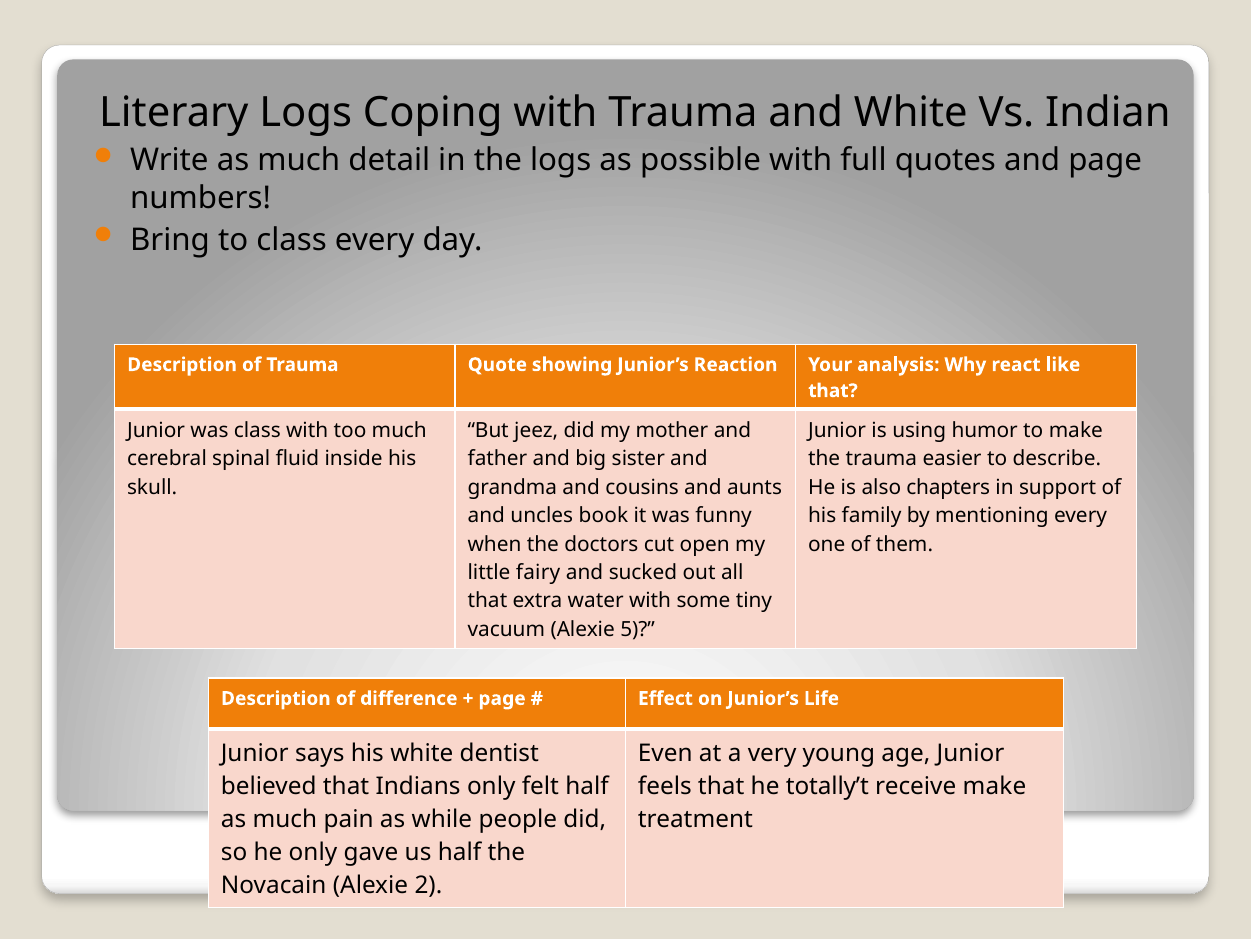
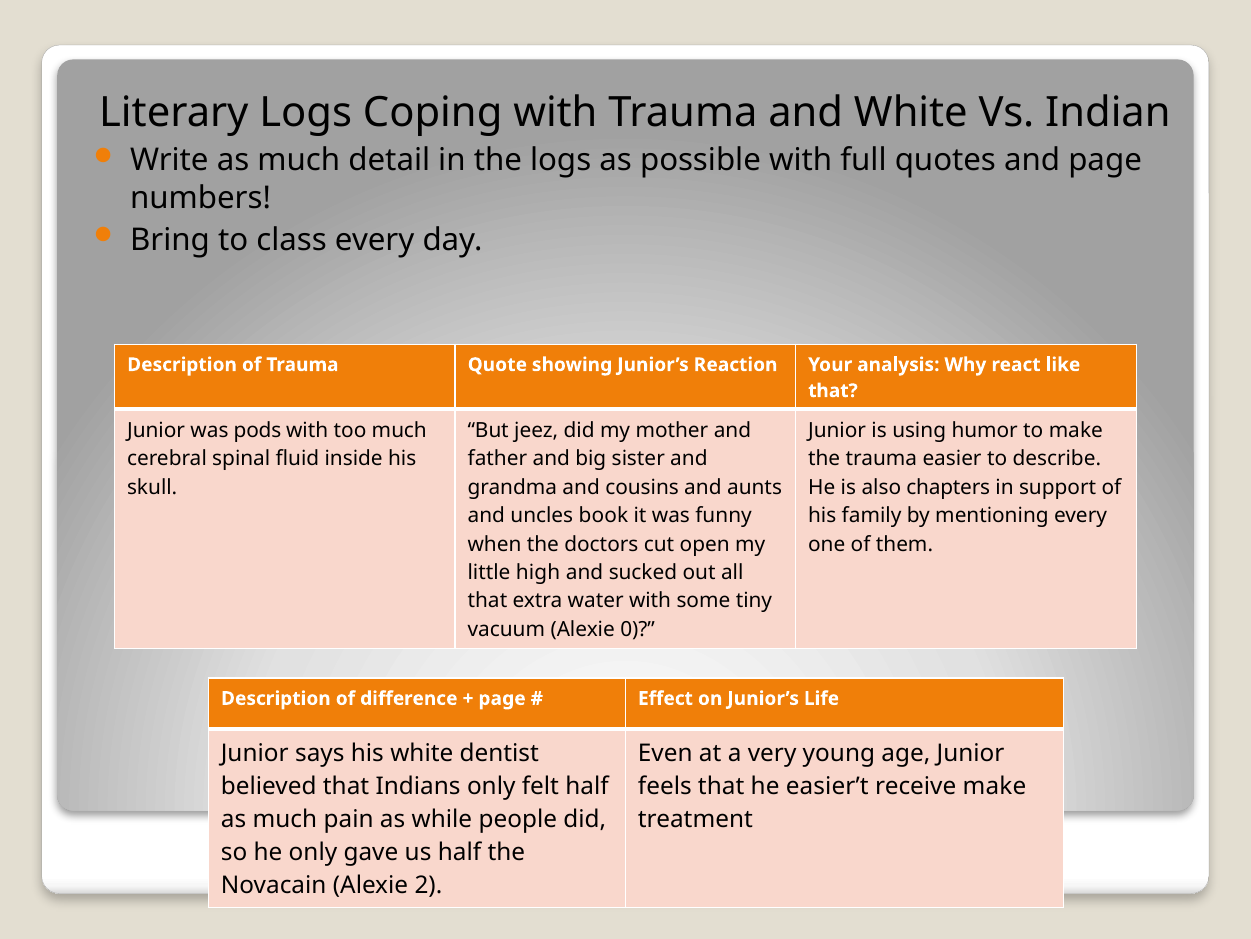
was class: class -> pods (257, 430)
fairy: fairy -> high (538, 572)
5: 5 -> 0 (638, 629)
totally’t: totally’t -> easier’t (827, 786)
